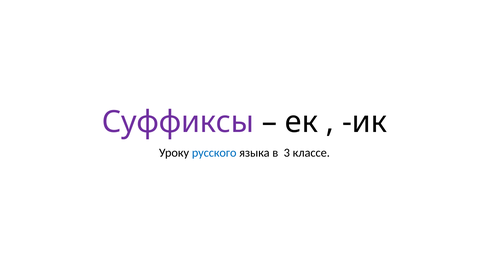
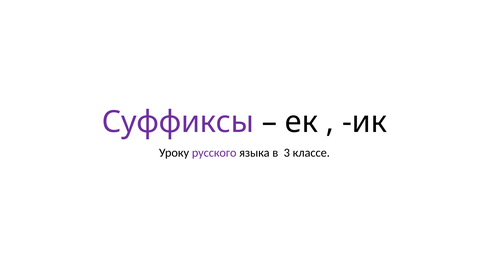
русского colour: blue -> purple (214, 153)
